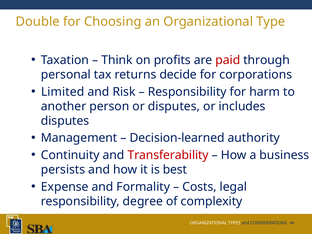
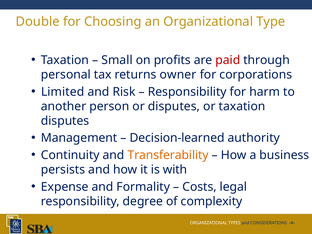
Think: Think -> Small (117, 60)
decide: decide -> owner (178, 75)
or includes: includes -> taxation (242, 106)
Transferability colour: red -> orange (168, 155)
best: best -> with (175, 170)
